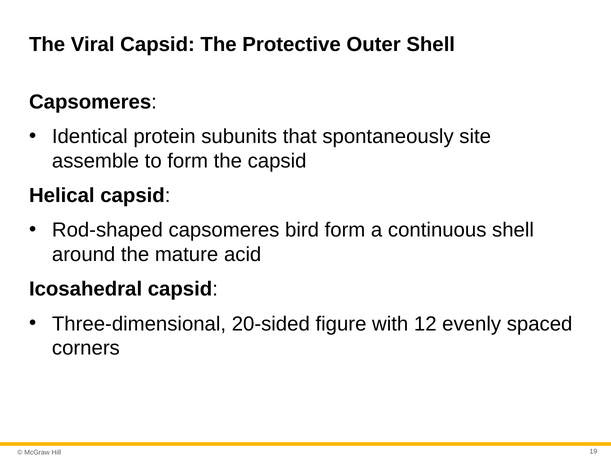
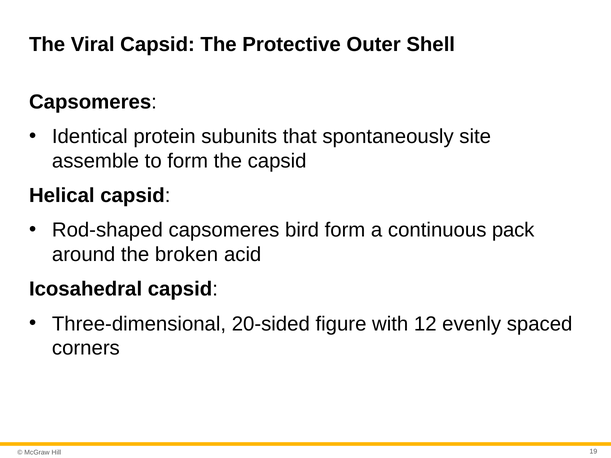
continuous shell: shell -> pack (513, 230)
mature: mature -> broken (187, 255)
